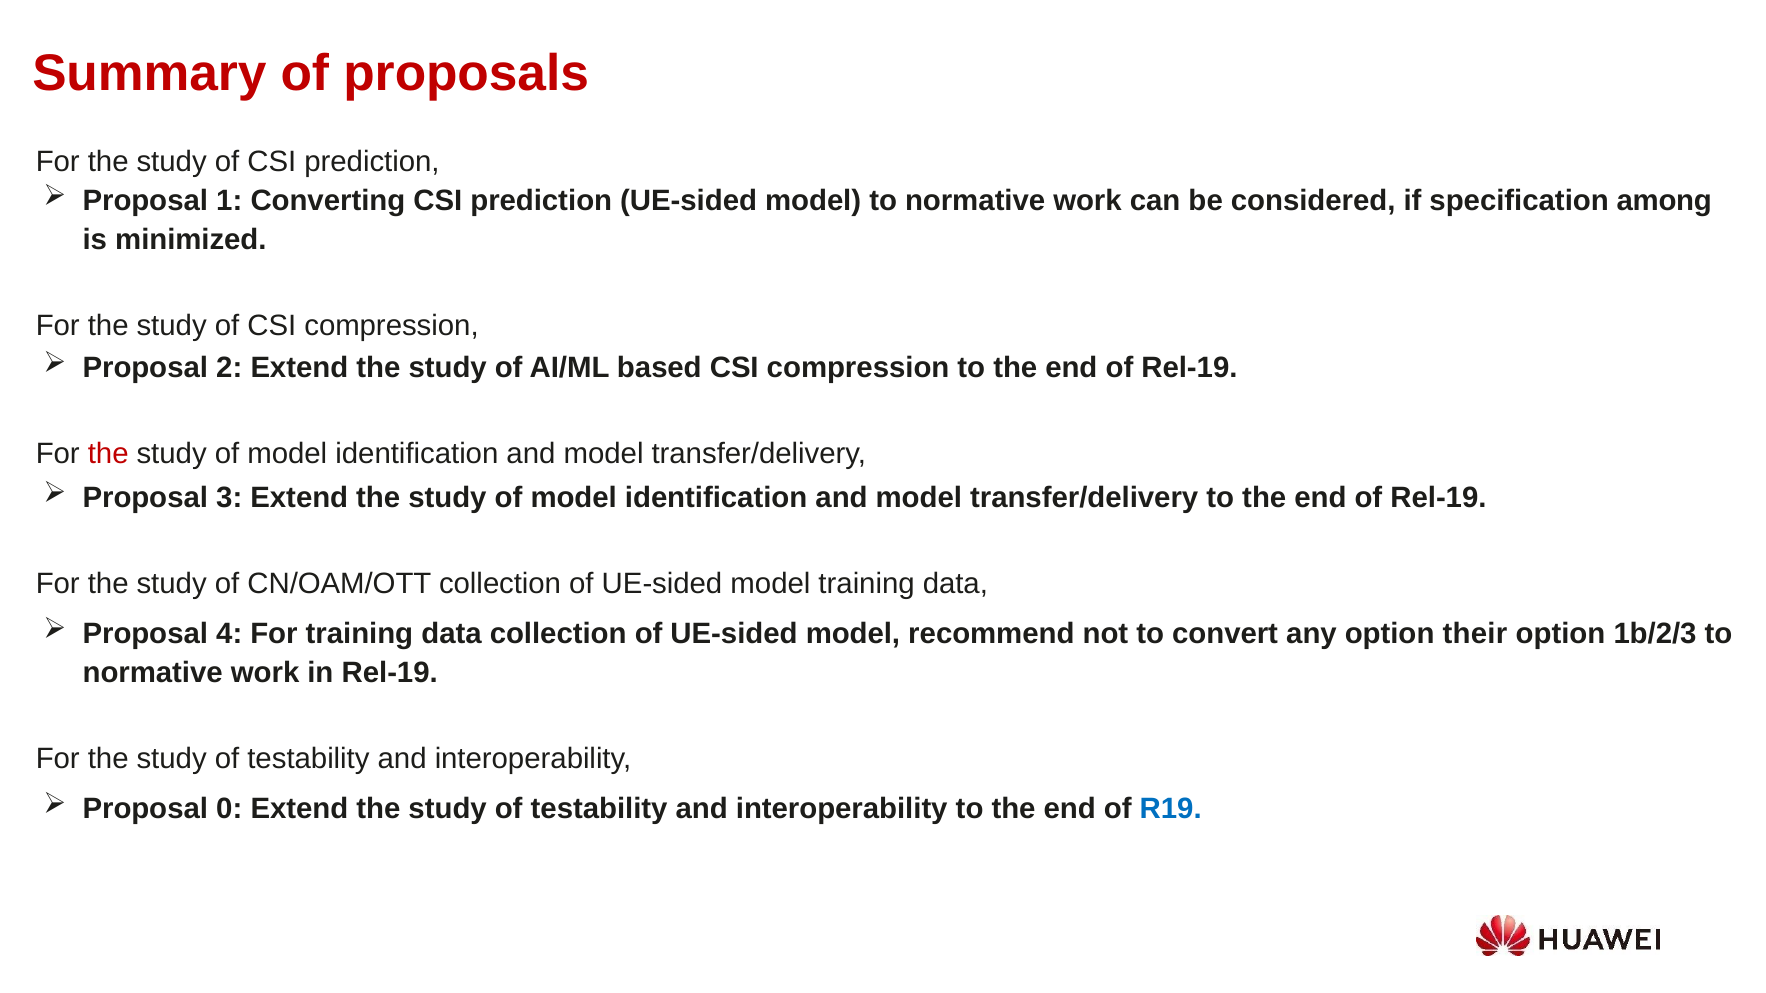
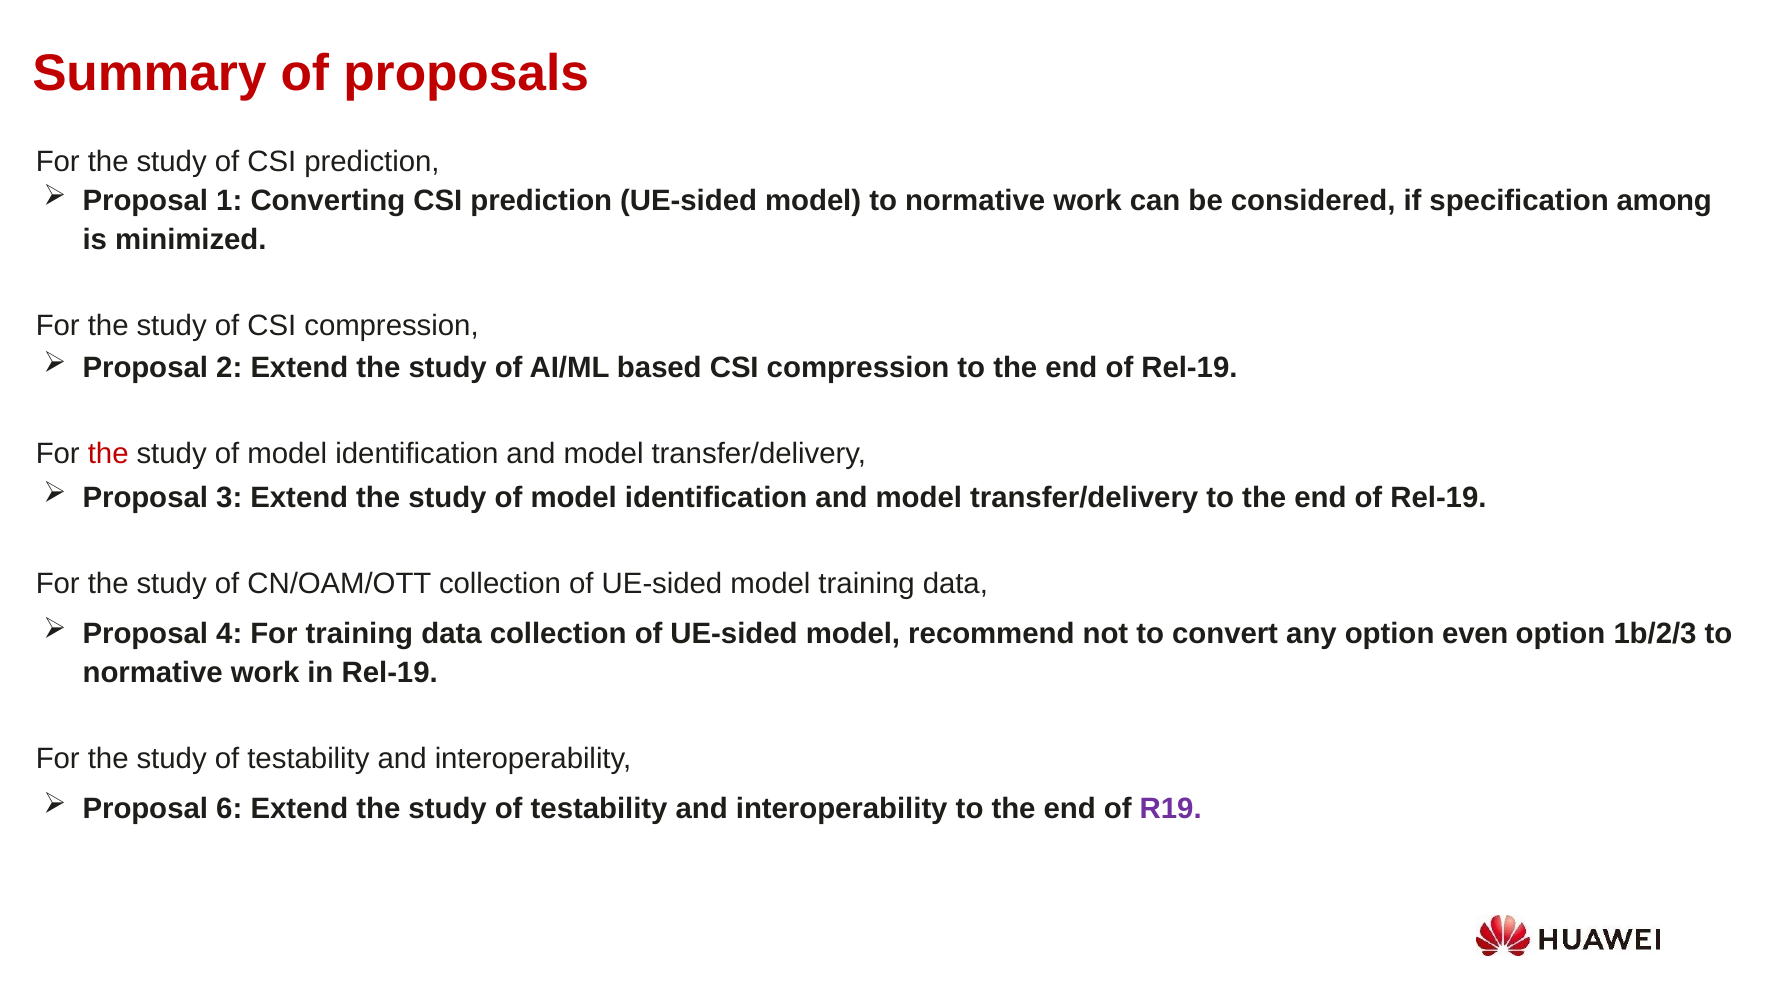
their: their -> even (1475, 634)
0: 0 -> 6 (229, 808)
R19 colour: blue -> purple (1171, 808)
